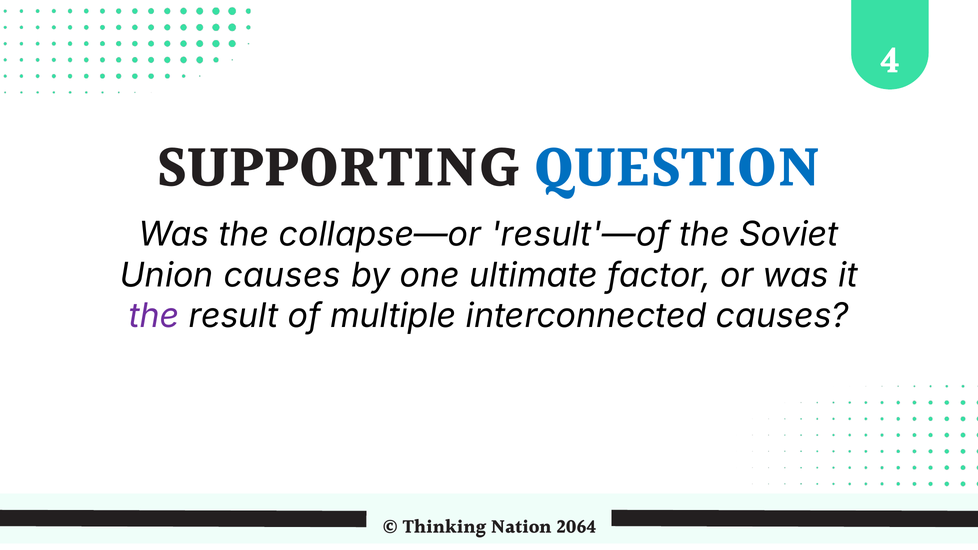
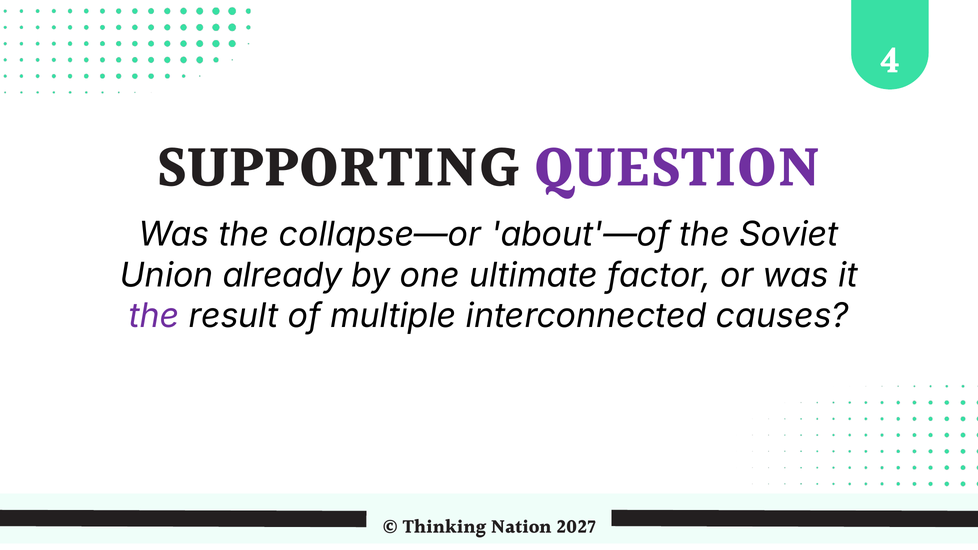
QUESTION colour: blue -> purple (678, 170)
result'—of: result'—of -> about'—of (580, 235)
Union causes: causes -> already (283, 275)
2064: 2064 -> 2027 (576, 527)
